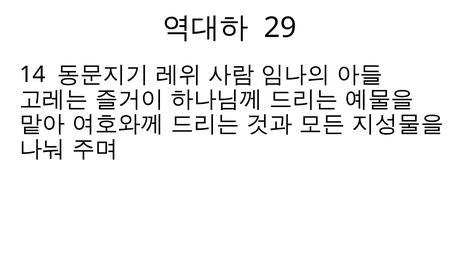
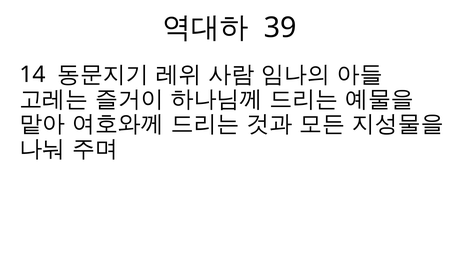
29: 29 -> 39 (280, 28)
